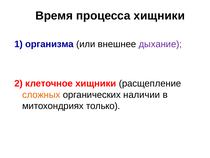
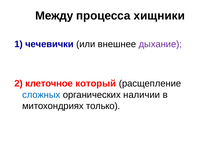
Время: Время -> Между (54, 16)
организма: организма -> чечевички (49, 44)
клеточное хищники: хищники -> который (96, 83)
сложных colour: orange -> blue (41, 94)
